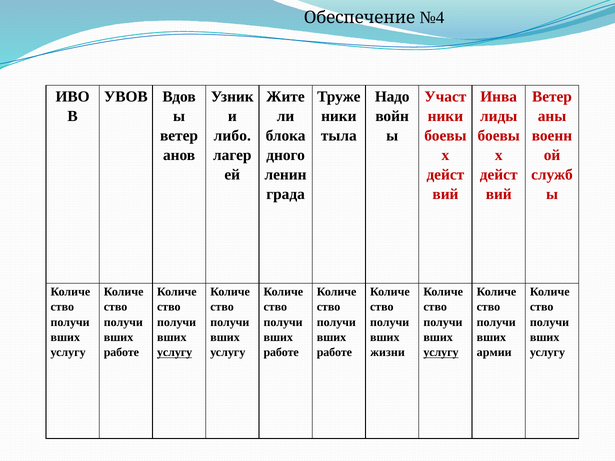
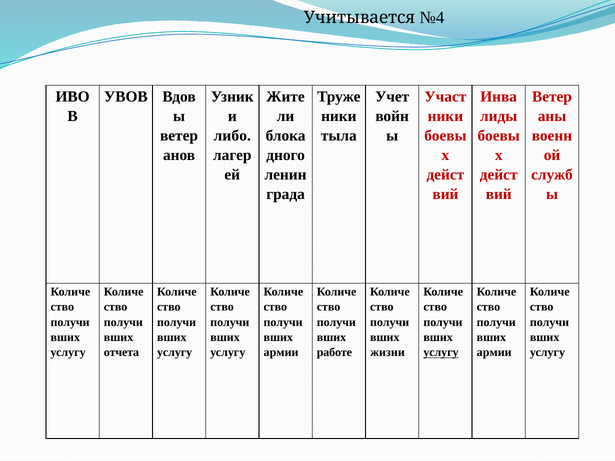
Обеспечение: Обеспечение -> Учитывается (360, 18)
Надо: Надо -> Учет (392, 97)
работе: работе -> отчета (121, 353)
услугу underline: present -> none (175, 353)
работе: работе -> армии (281, 353)
